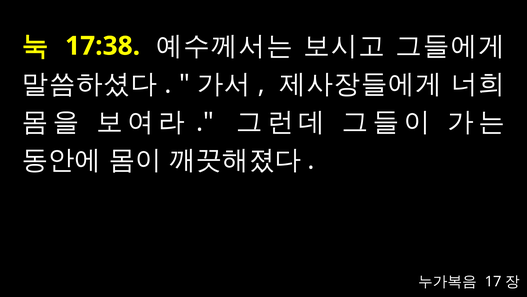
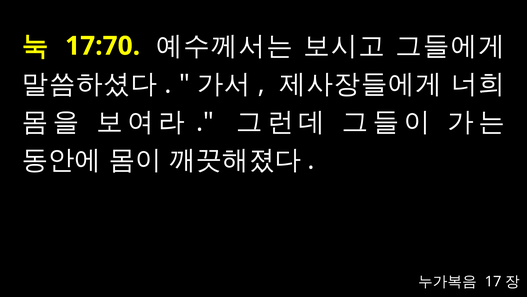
17:38: 17:38 -> 17:70 (103, 46)
